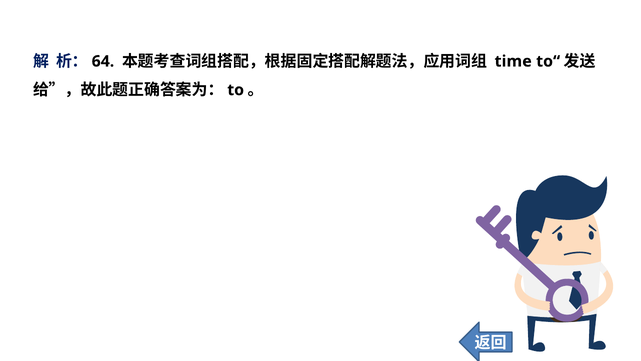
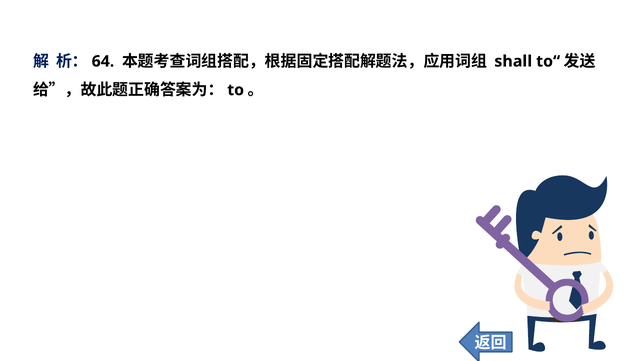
time: time -> shall (513, 61)
